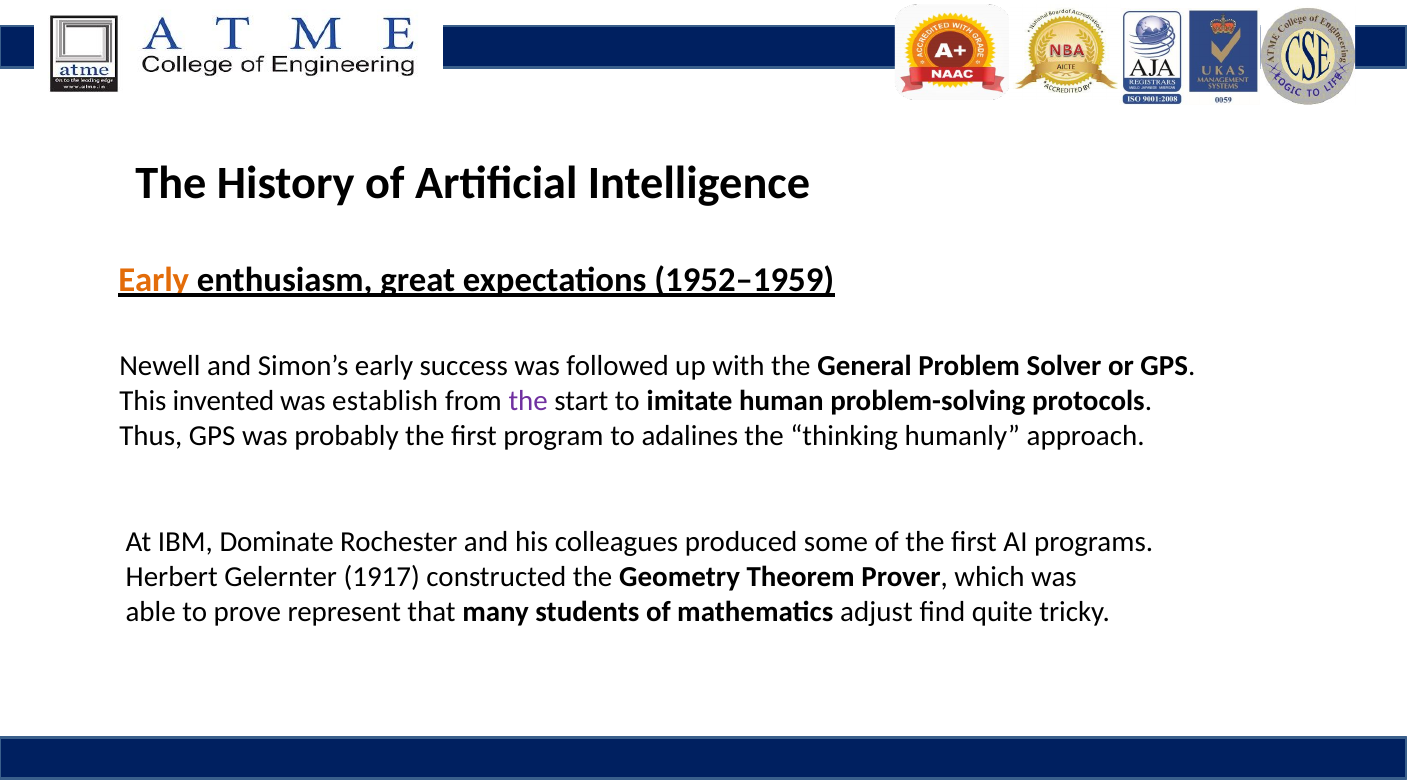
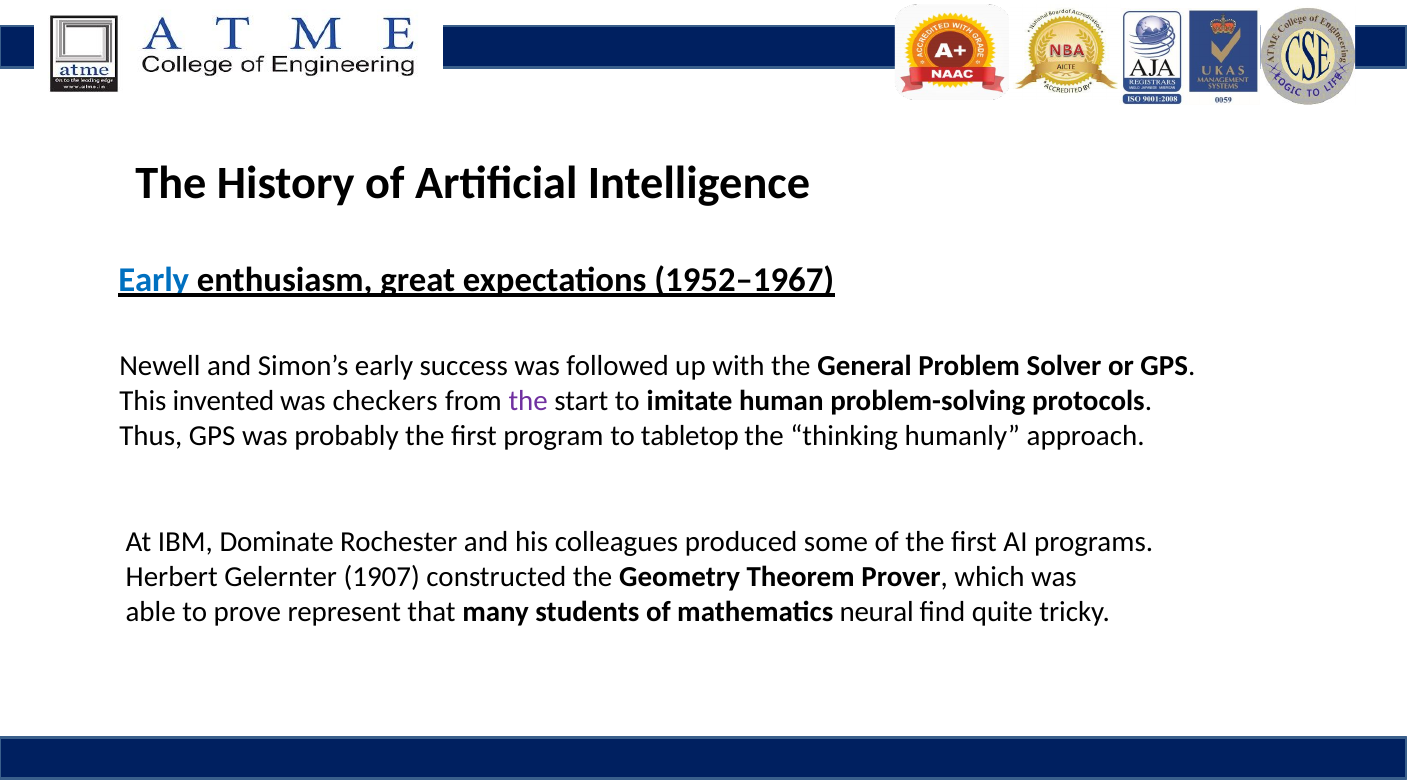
Early colour: orange -> blue (154, 280)
1952–1959: 1952–1959 -> 1952–1967 (744, 280)
establish: establish -> checkers (385, 401)
adalines: adalines -> tabletop (690, 436)
1917: 1917 -> 1907 (382, 578)
adjust: adjust -> neural (877, 612)
